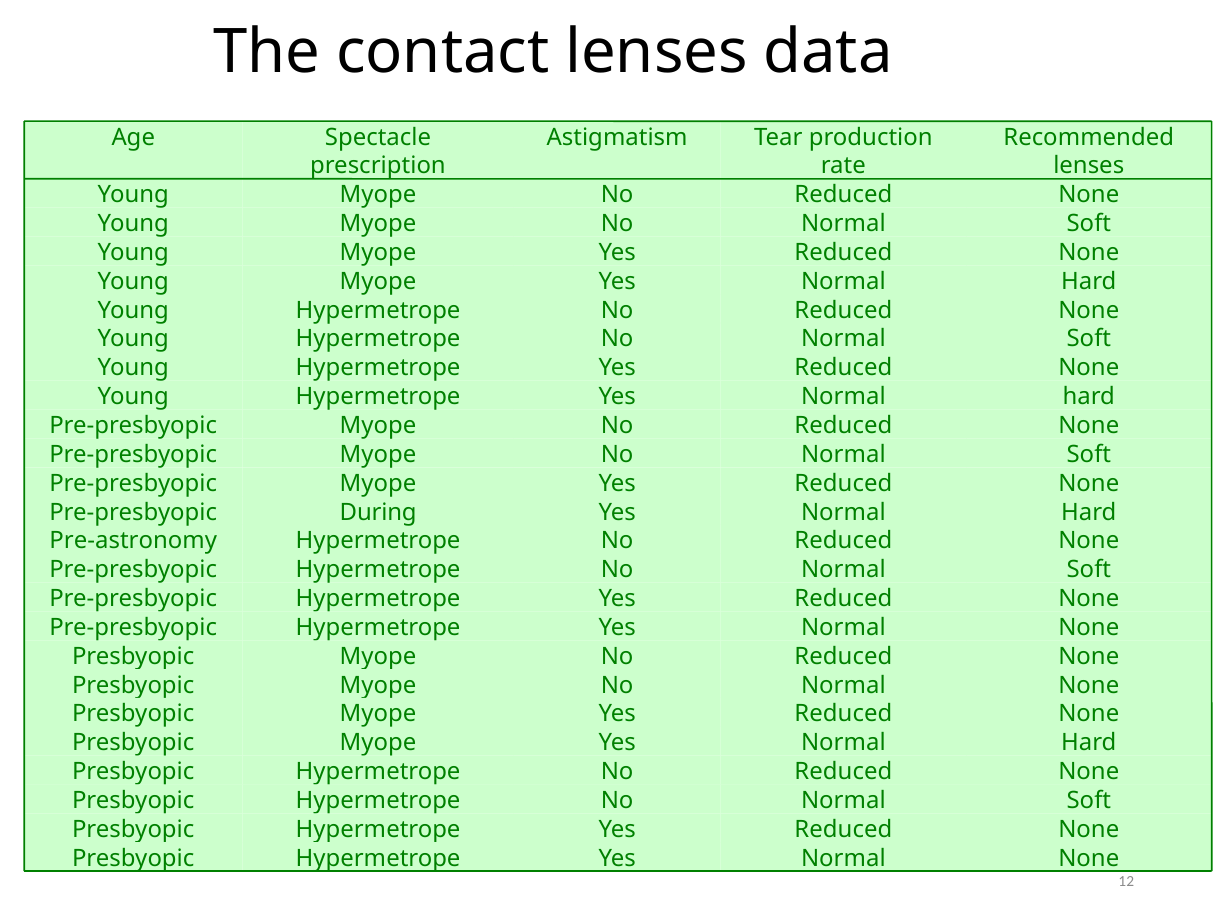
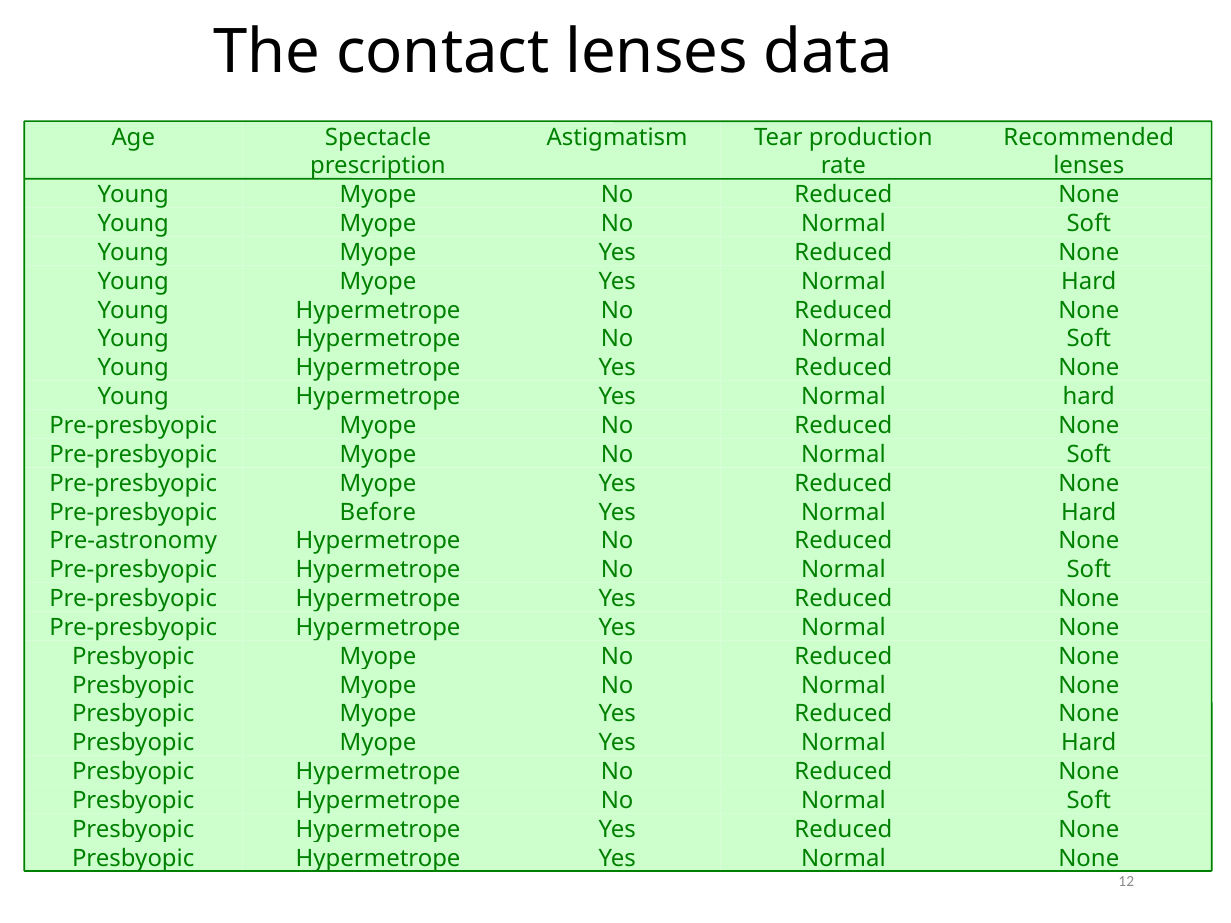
During: During -> Before (378, 512)
